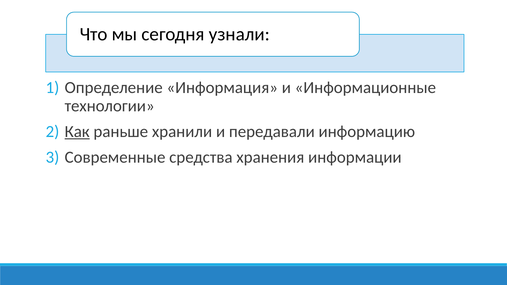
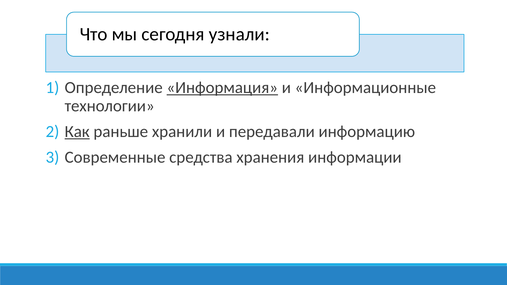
Информация underline: none -> present (222, 88)
